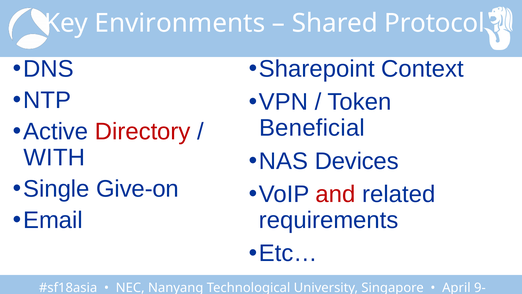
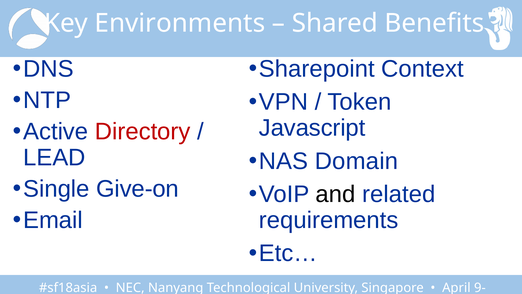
Protocol: Protocol -> Benefits (434, 23)
Beneficial: Beneficial -> Javascript (312, 128)
WITH: WITH -> LEAD (54, 157)
Devices: Devices -> Domain (356, 161)
and colour: red -> black (336, 194)
